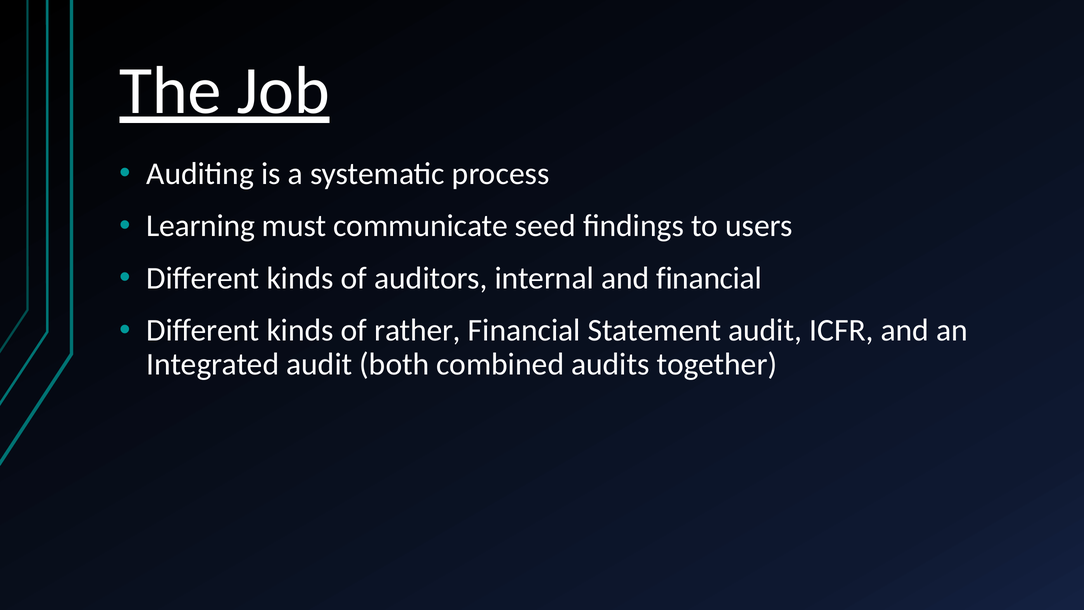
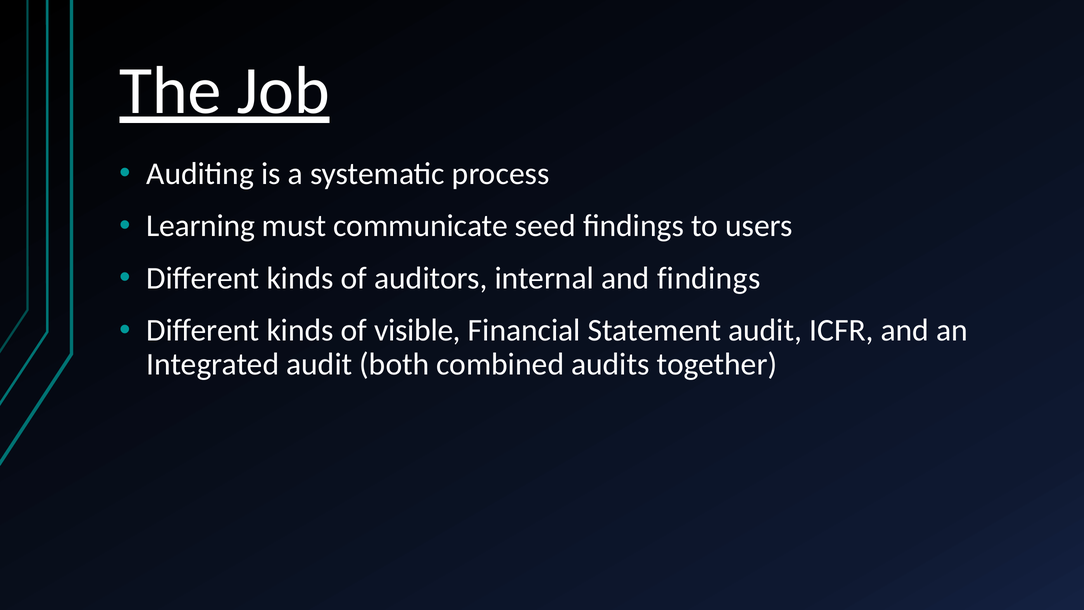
and financial: financial -> findings (709, 278)
rather: rather -> visible (418, 330)
